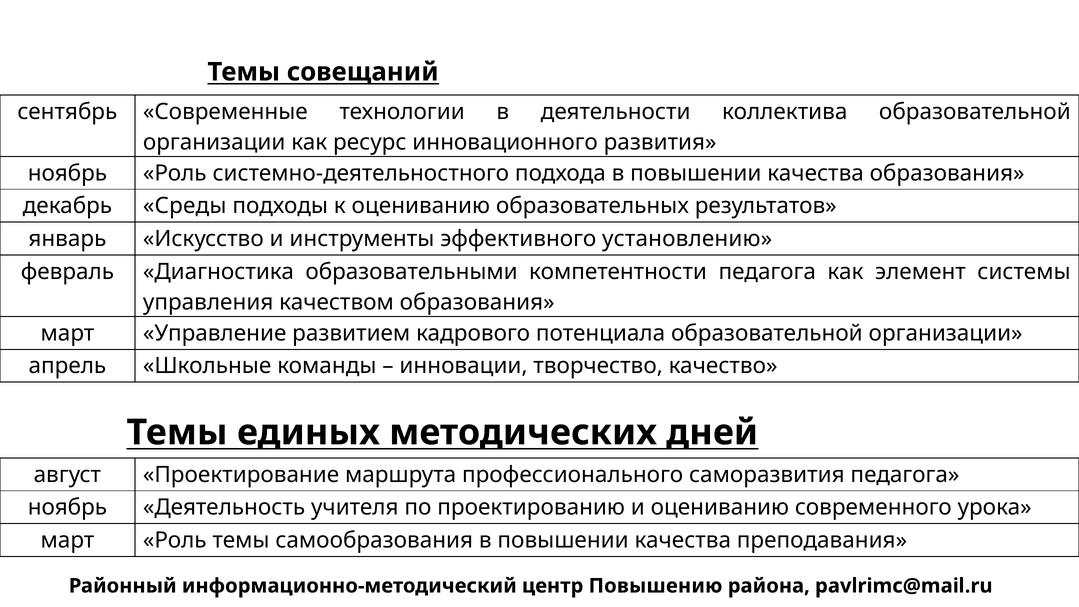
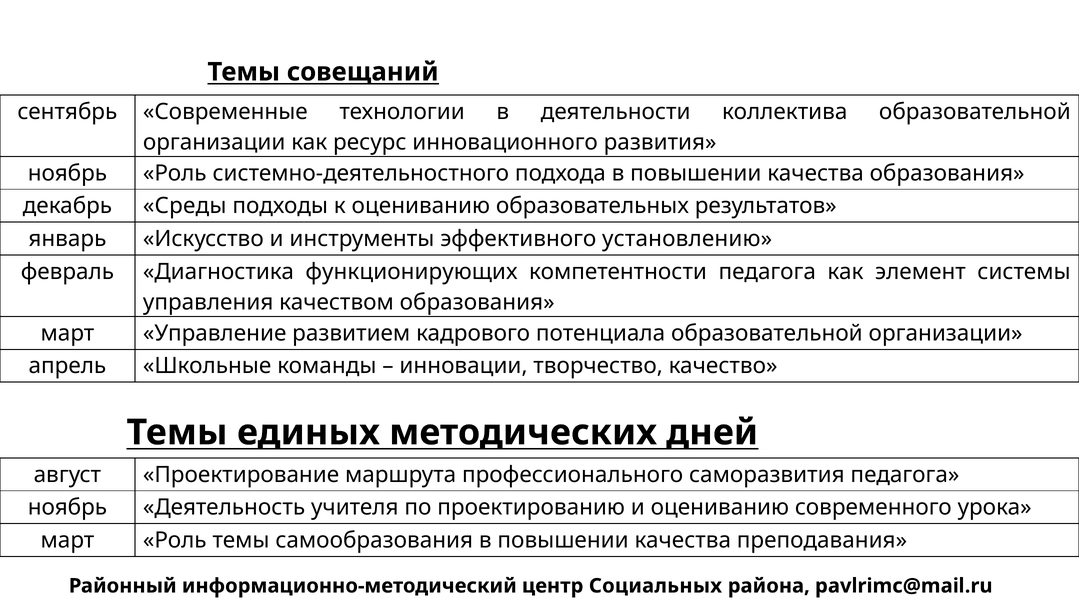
образовательными: образовательными -> функционирующих (411, 272)
Повышению: Повышению -> Социальных (655, 586)
